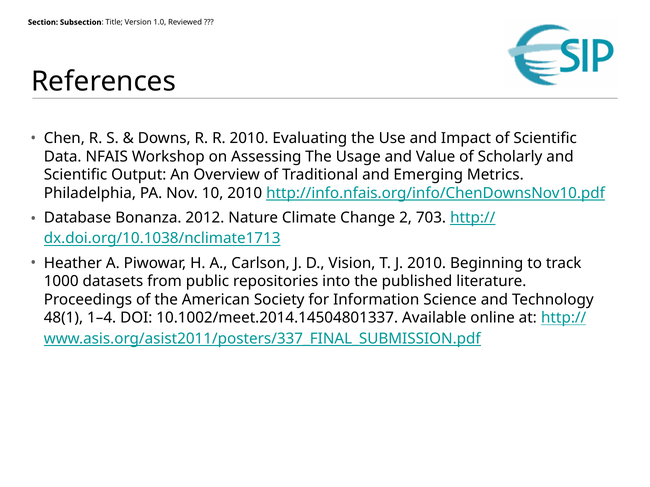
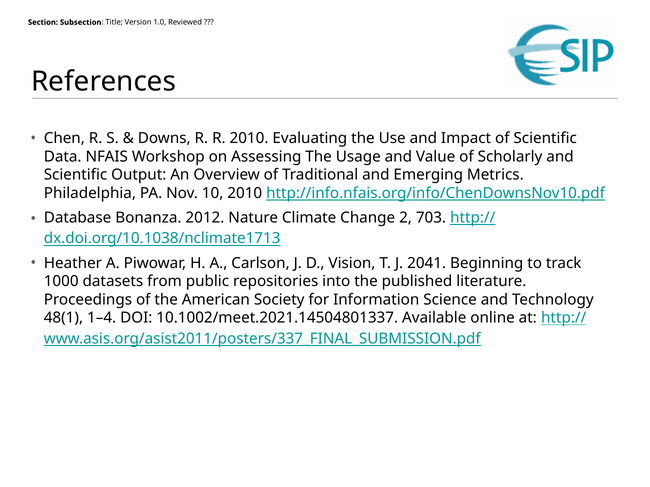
J 2010: 2010 -> 2041 (427, 263)
10.1002/meet.2014.14504801337: 10.1002/meet.2014.14504801337 -> 10.1002/meet.2021.14504801337 (277, 318)
